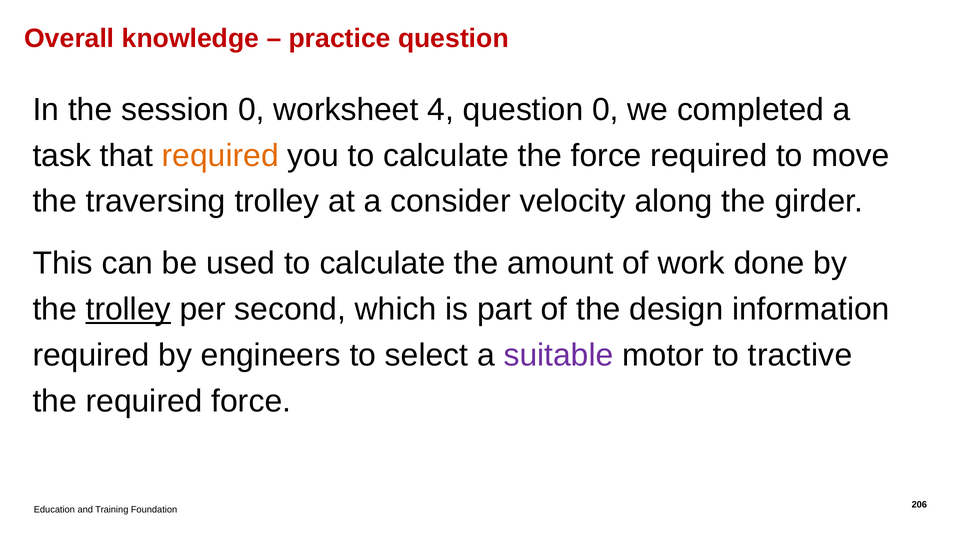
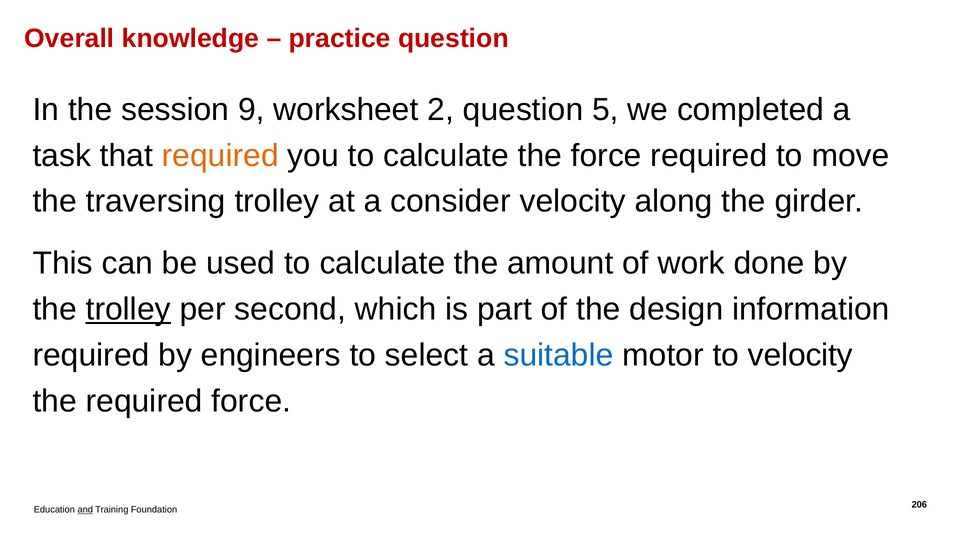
session 0: 0 -> 9 (251, 110)
4: 4 -> 2 (441, 110)
question 0: 0 -> 5 (605, 110)
suitable colour: purple -> blue (559, 355)
to tractive: tractive -> velocity (800, 355)
and underline: none -> present (85, 509)
